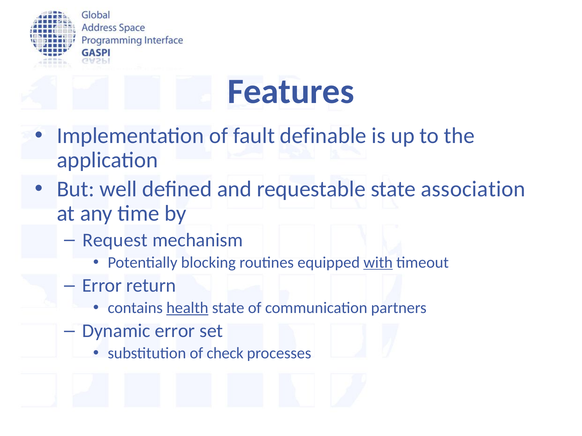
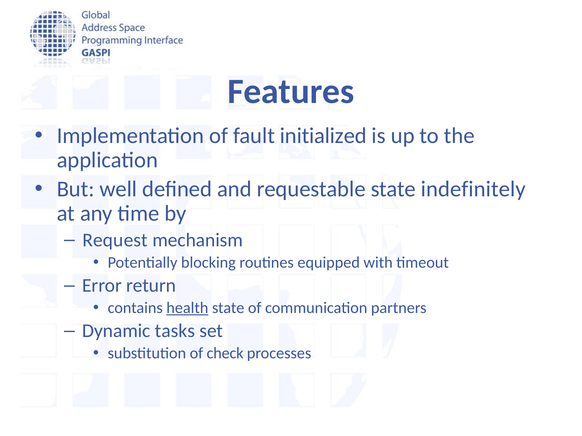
definable: definable -> initialized (323, 136)
association: association -> indefinitely (473, 189)
with underline: present -> none (378, 263)
Dynamic error: error -> tasks (175, 331)
